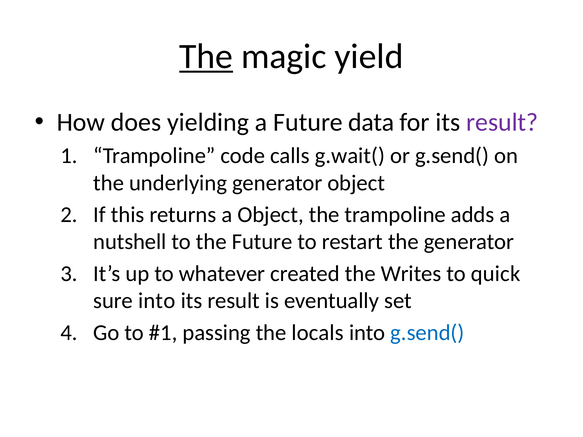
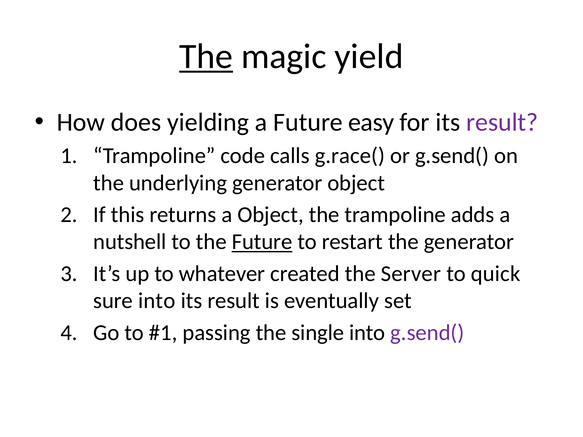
data: data -> easy (371, 122)
g.wait(: g.wait( -> g.race( (350, 156)
Future underline: none -> present (262, 242)
Writes: Writes -> Server (411, 274)
locals: locals -> single (318, 333)
g.send( colour: blue -> purple (427, 333)
